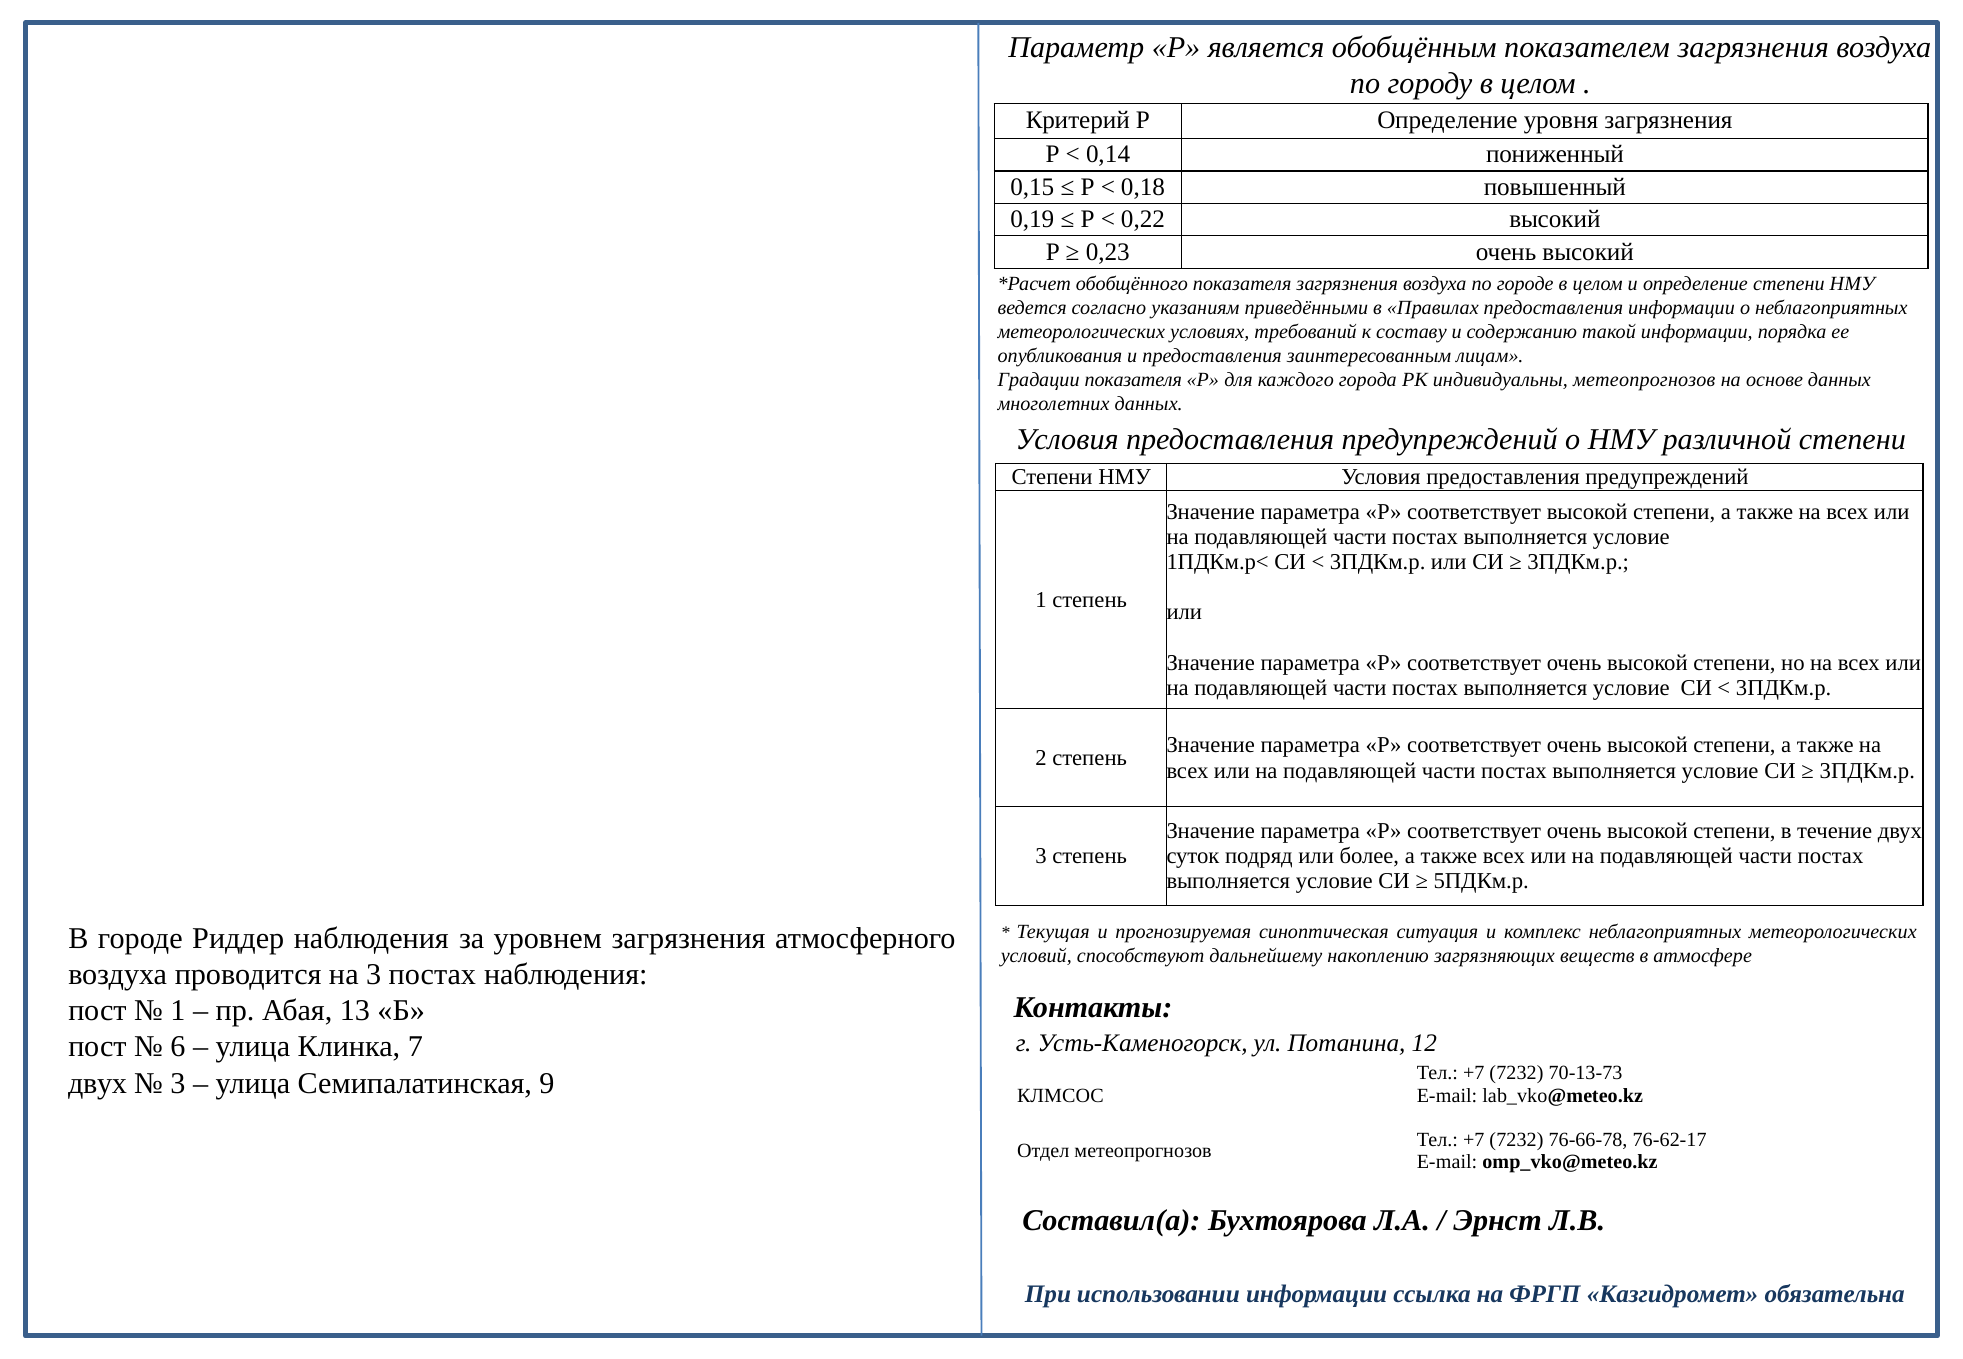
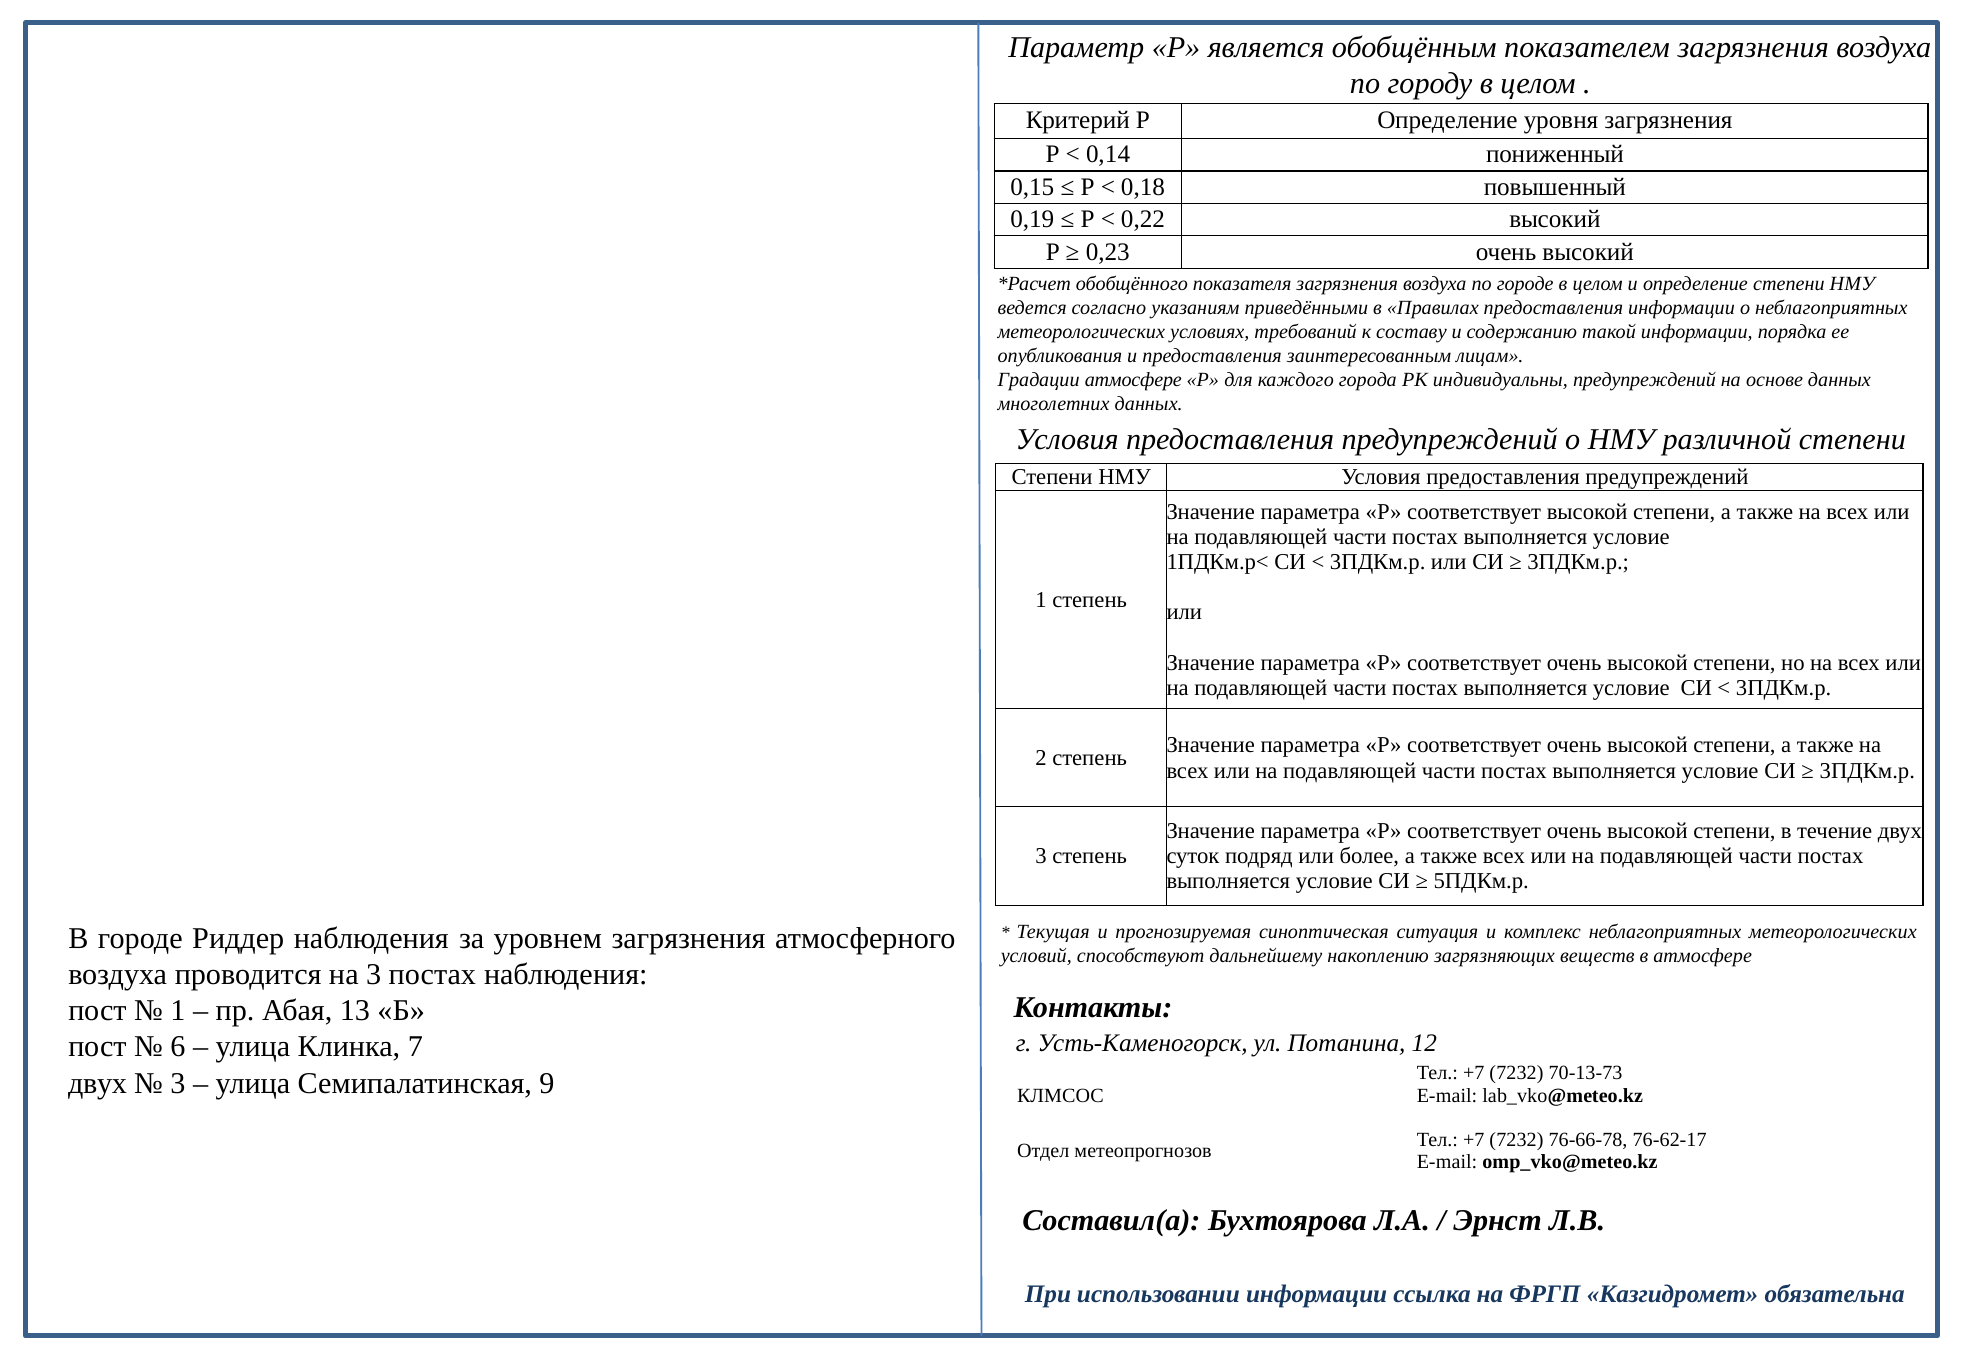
Градации показателя: показателя -> атмосфере (1133, 380)
индивидуальны метеопрогнозов: метеопрогнозов -> предупреждений (1644, 380)
